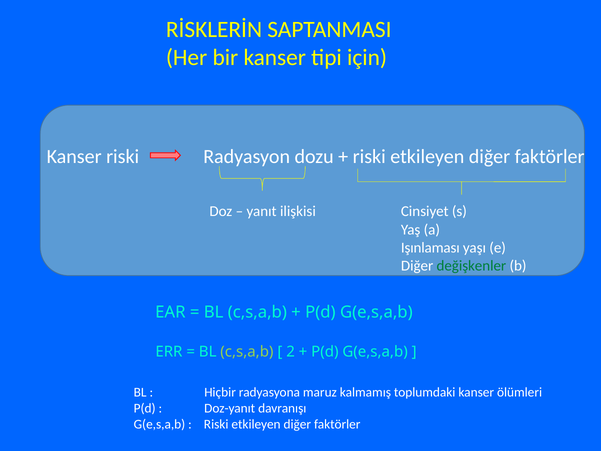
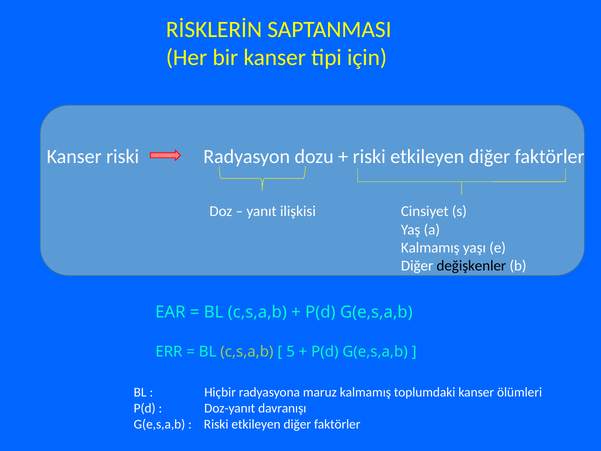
Işınlaması: Işınlaması -> Kalmamış (430, 247)
değişkenler colour: green -> black (471, 265)
2: 2 -> 5 (291, 351)
